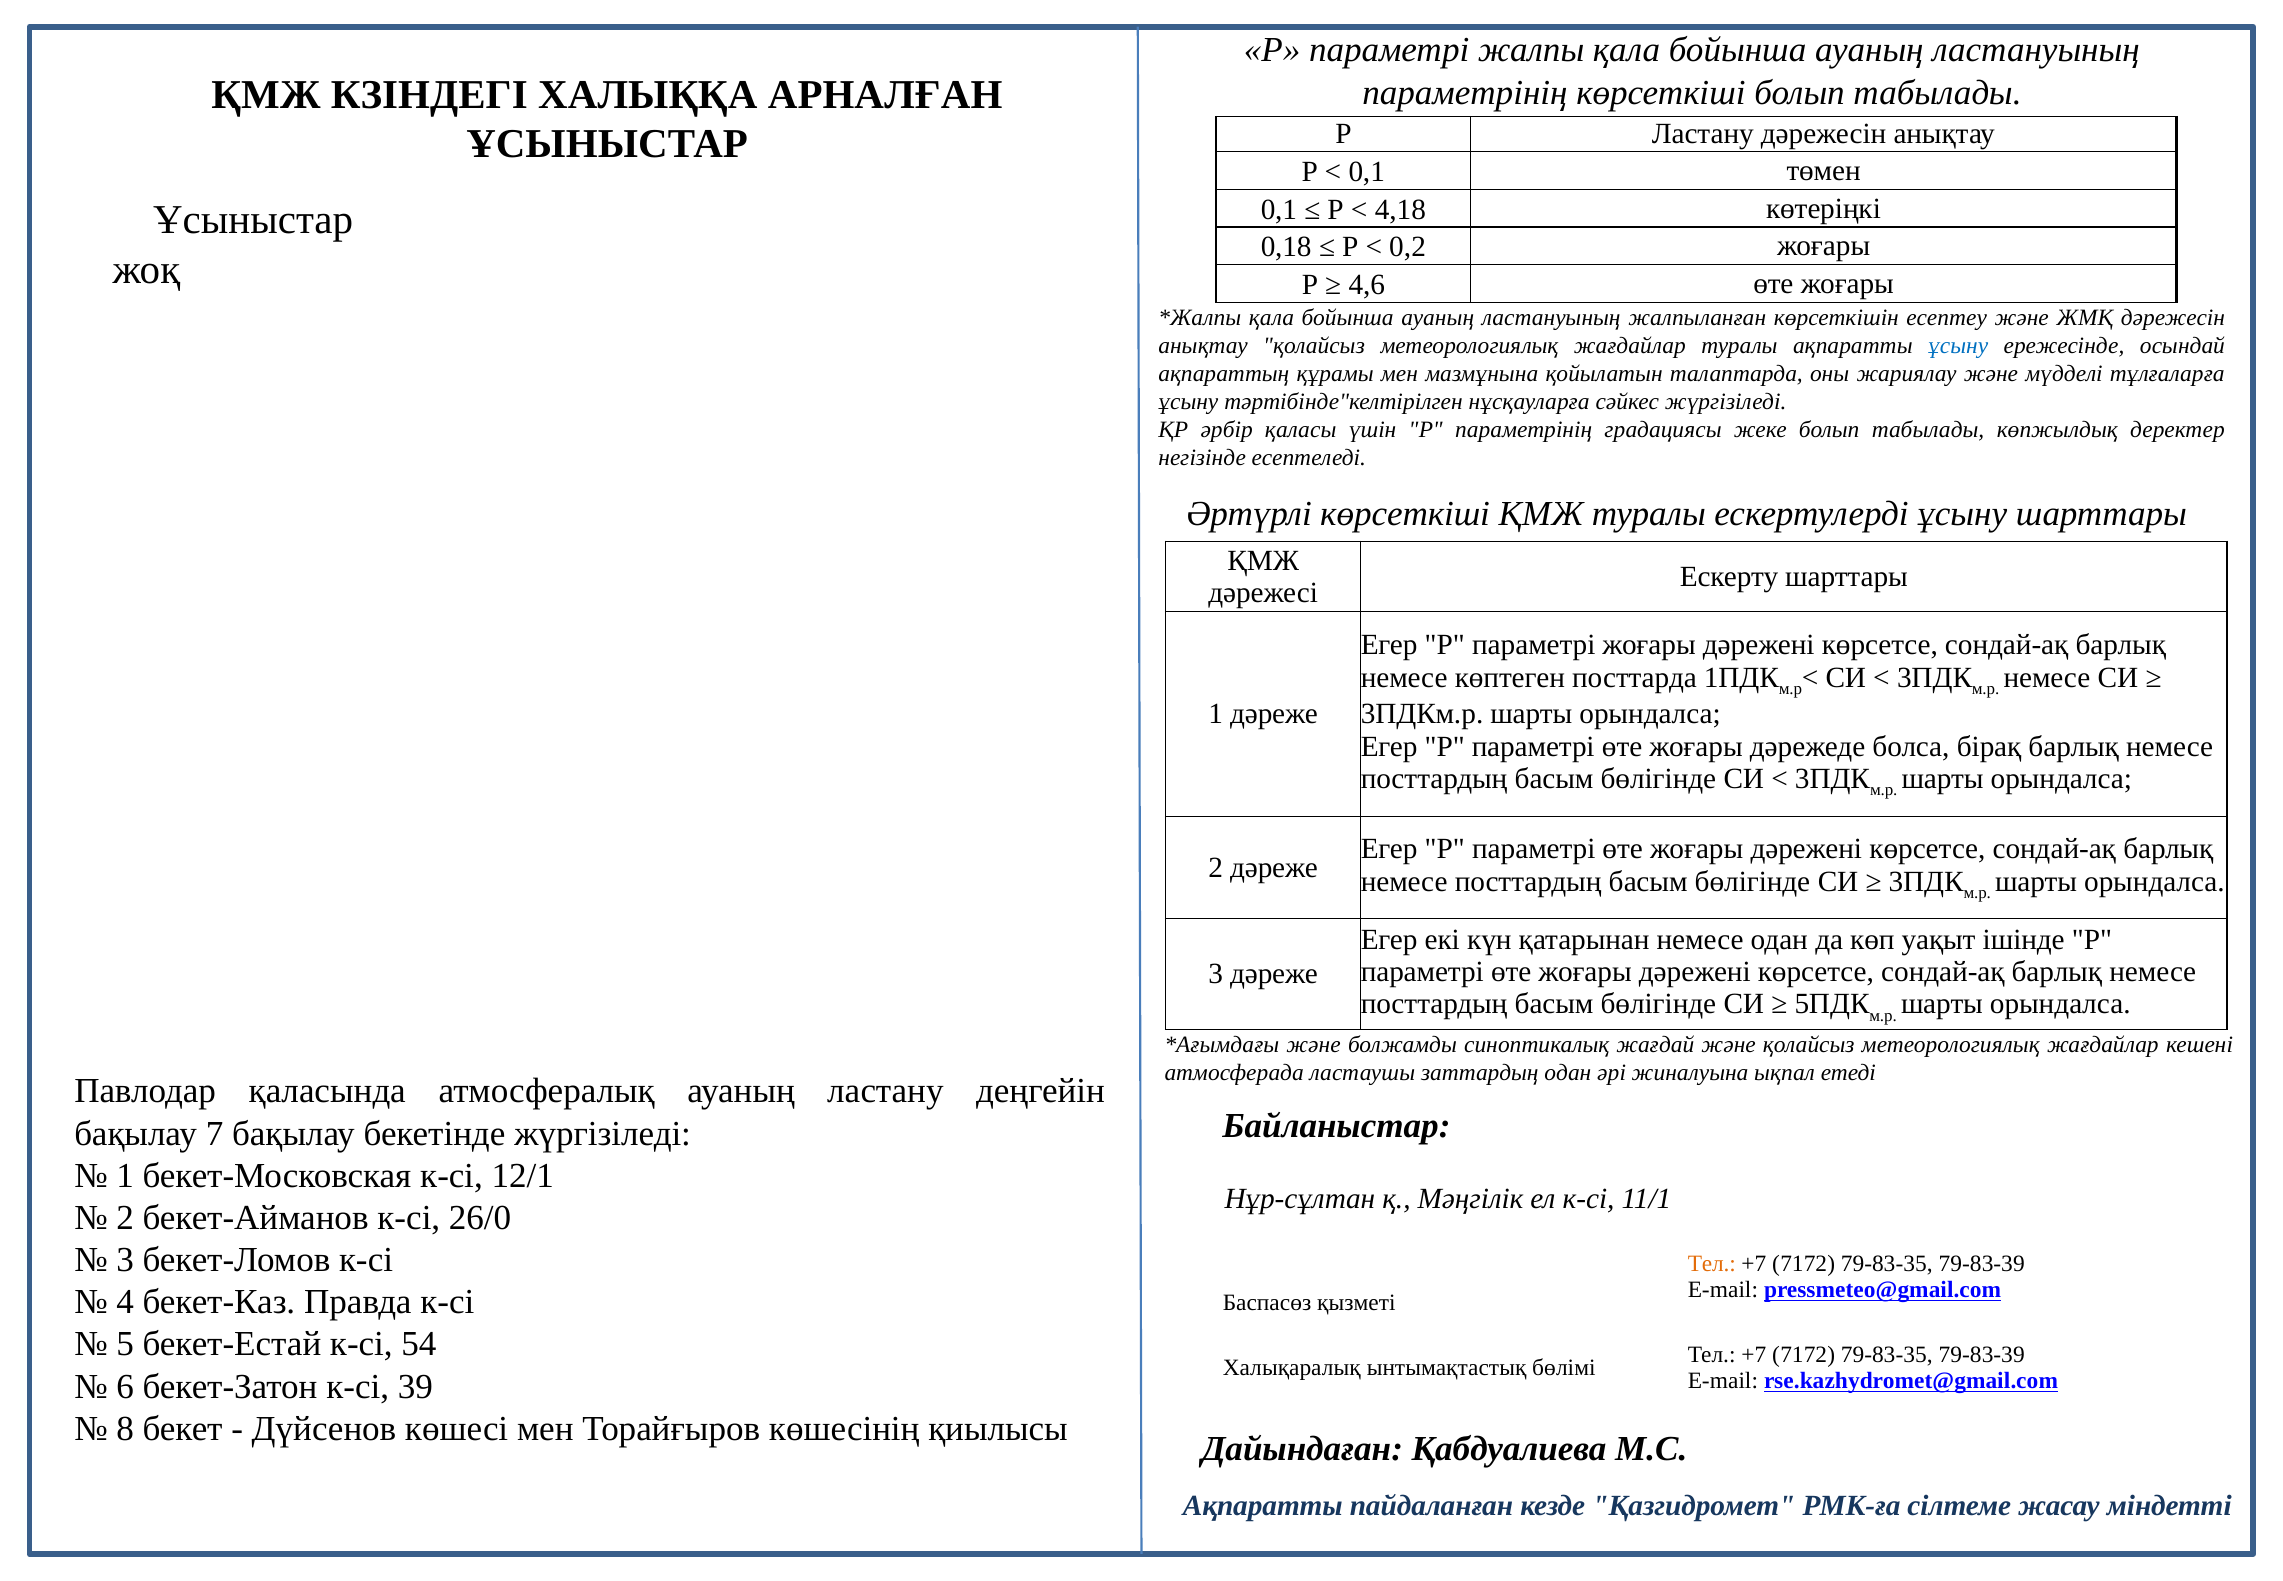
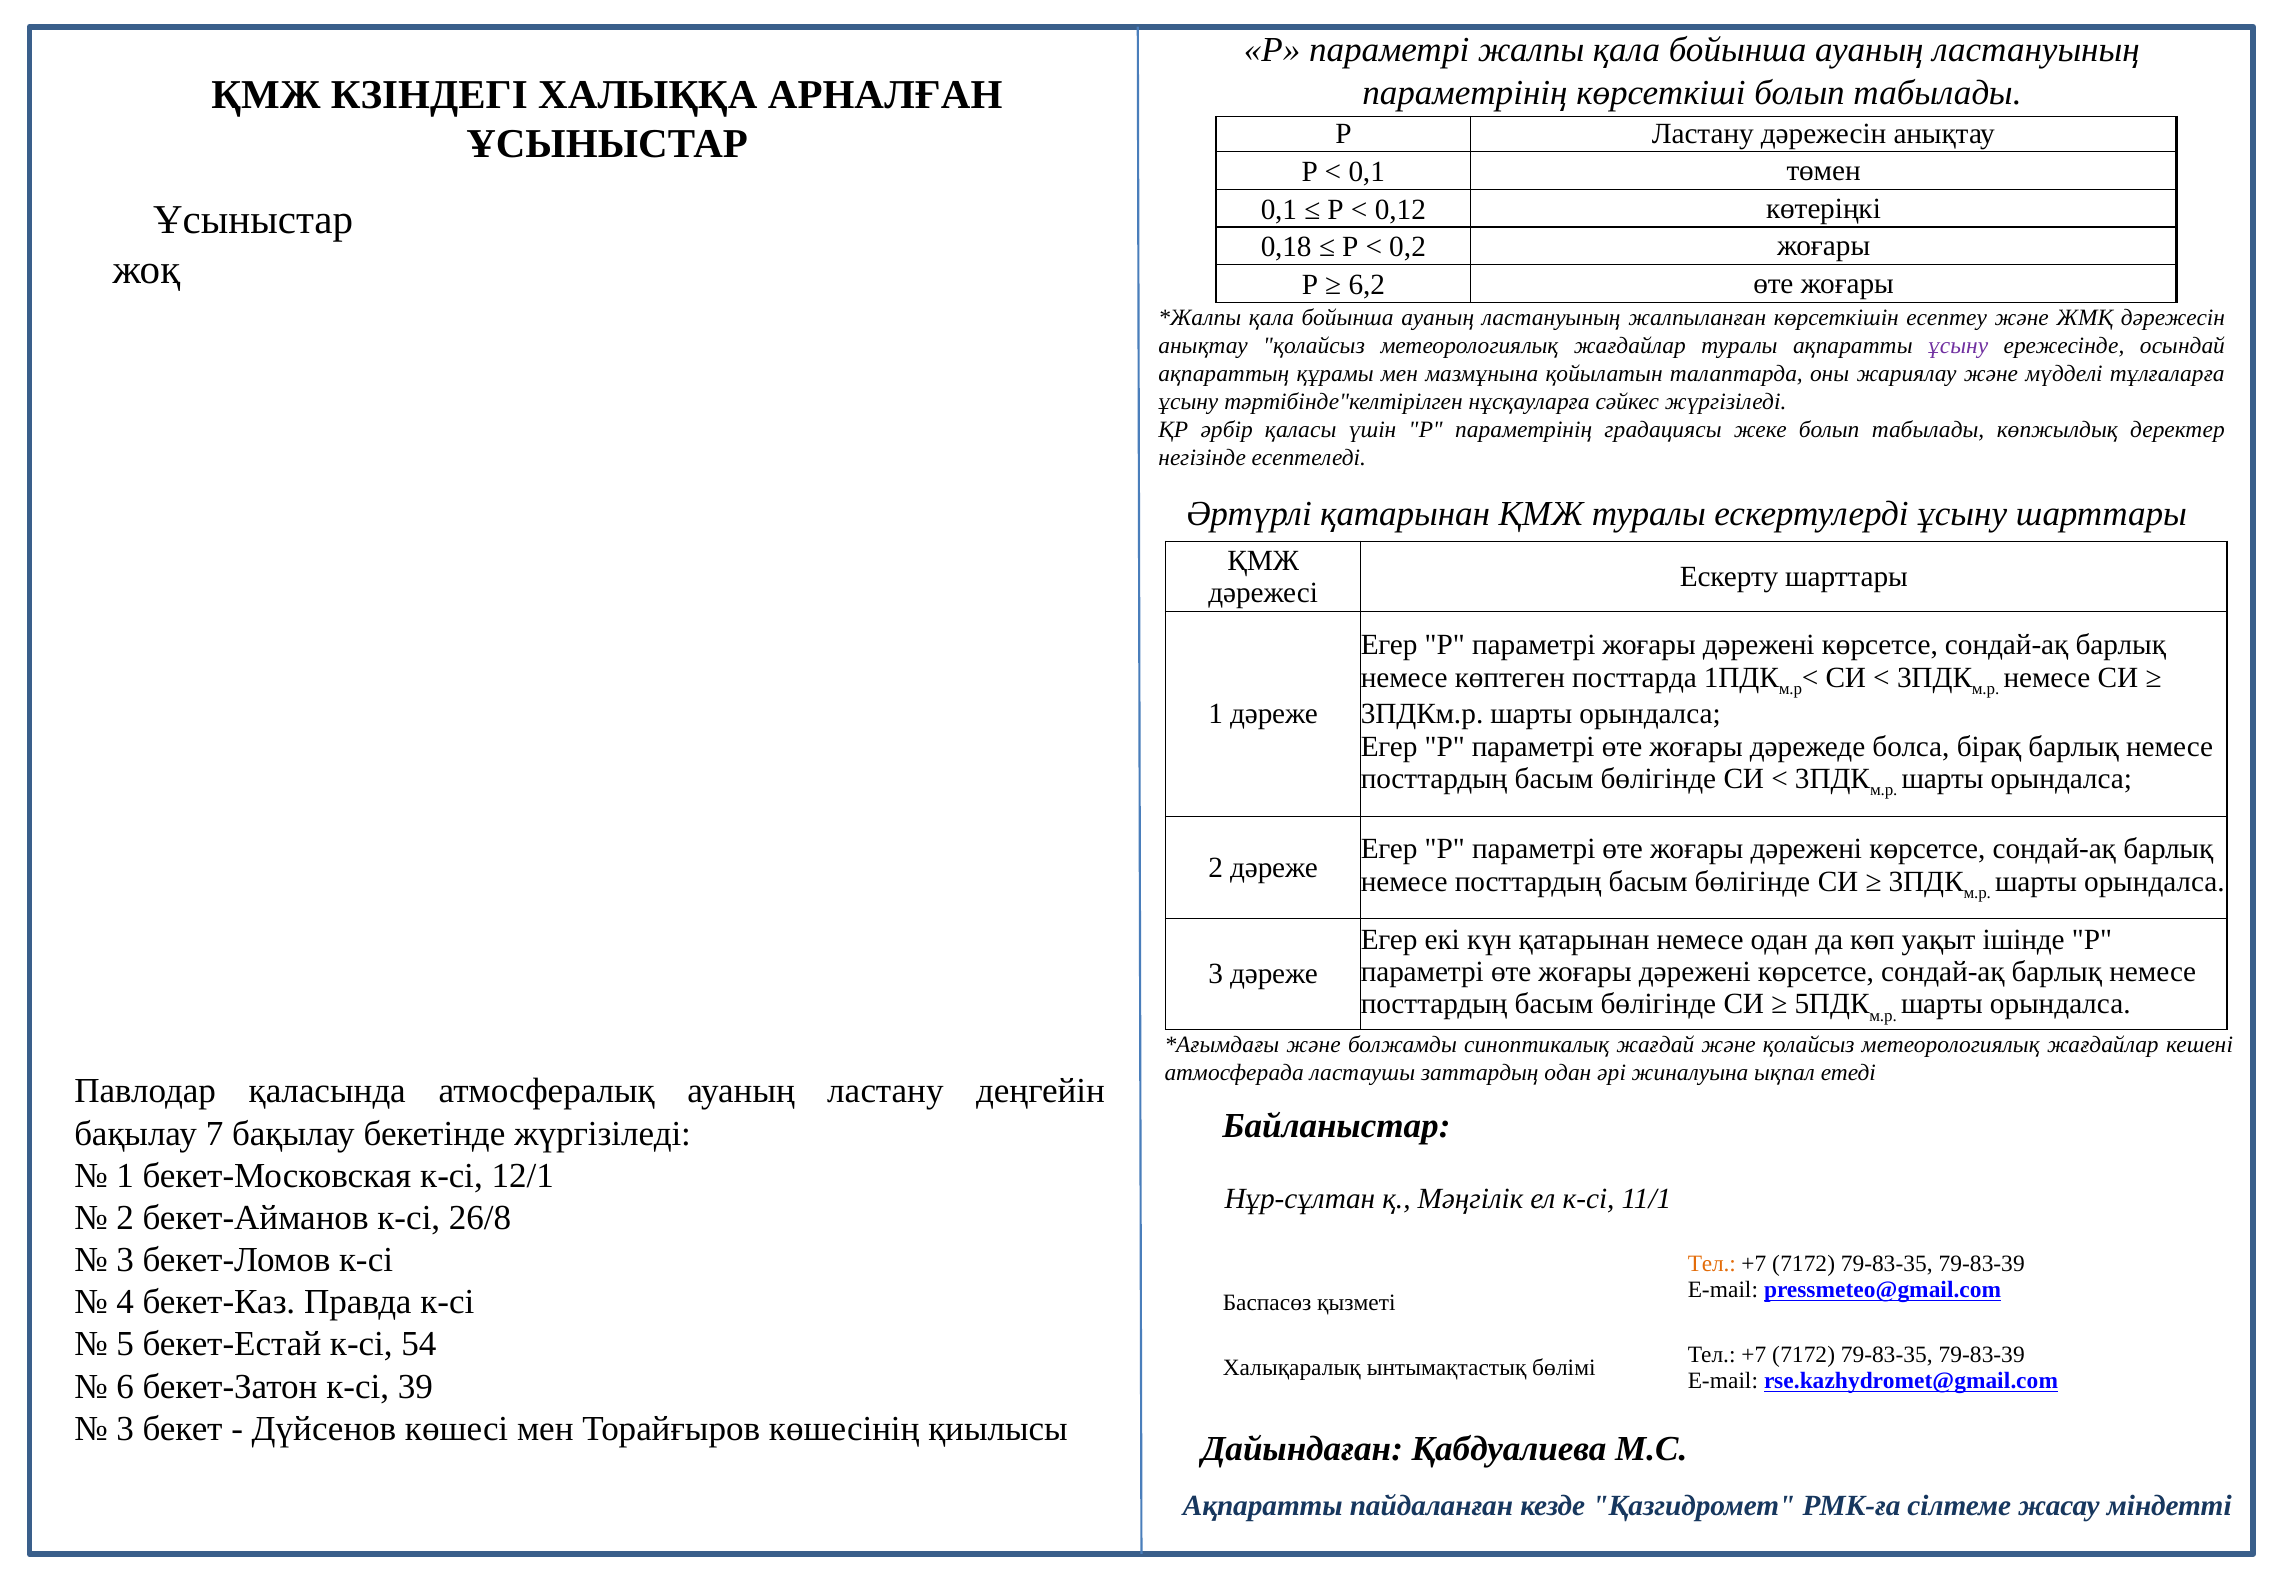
4,18: 4,18 -> 0,12 (1400, 210)
4,6: 4,6 -> 6,2 (1367, 285)
ұсыну colour: blue -> purple (1958, 346)
Әртүрлі көрсеткіші: көрсеткіші -> қатарынан (1405, 513)
26/0: 26/0 -> 26/8 (480, 1217)
8: 8 -> 3 (125, 1428)
